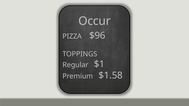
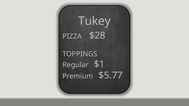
Occur: Occur -> Tukey (94, 21)
$96: $96 -> $28 (97, 36)
$1.58: $1.58 -> $5.77 (111, 76)
